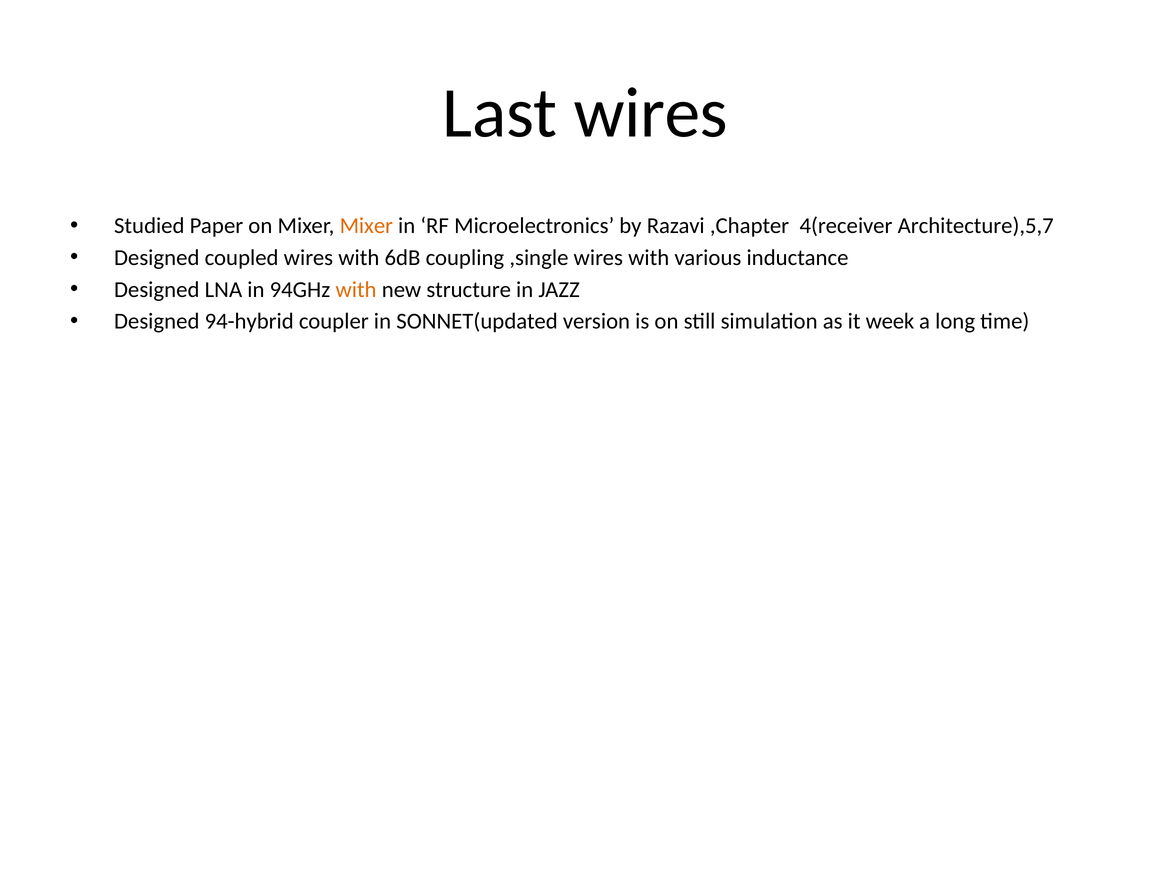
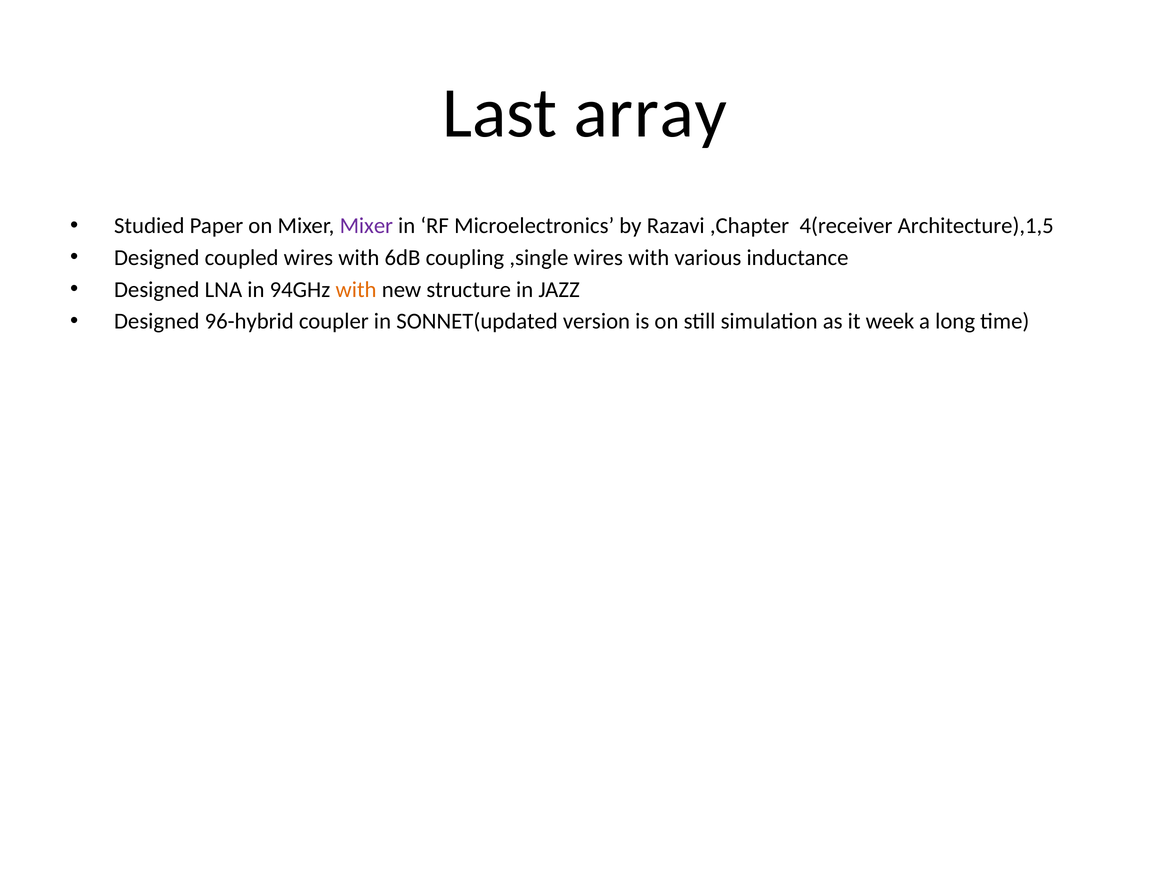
Last wires: wires -> array (650, 113)
Mixer colour: orange -> purple (366, 226)
Architecture),5,7: Architecture),5,7 -> Architecture),1,5 (976, 226)
94-hybrid: 94-hybrid -> 96-hybrid (249, 322)
